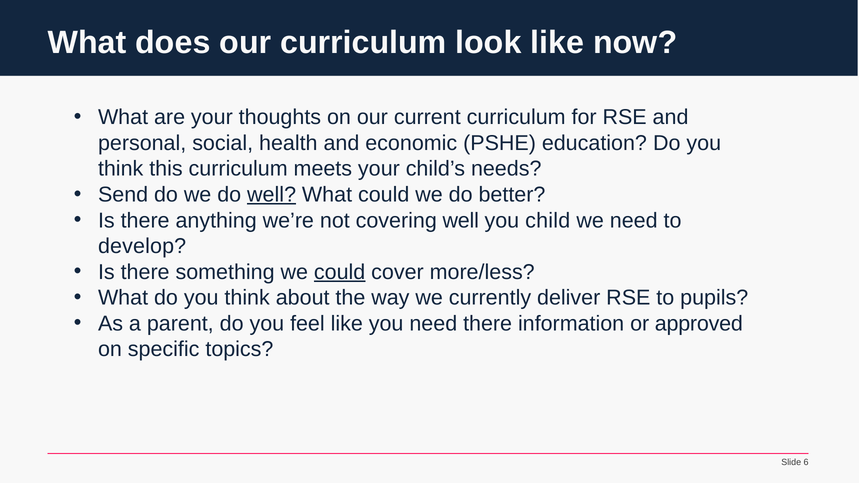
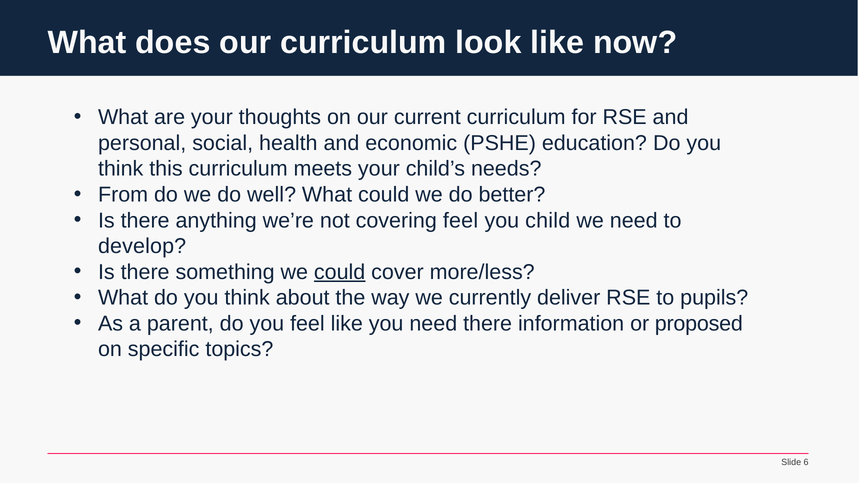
Send: Send -> From (123, 195)
well underline: present -> none (272, 195)
covering well: well -> feel (461, 221)
approved: approved -> proposed (699, 324)
